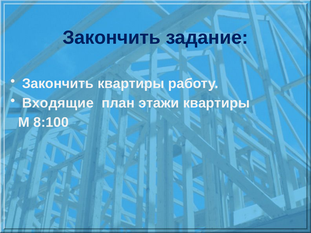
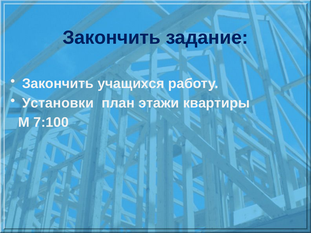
Закончить квартиры: квартиры -> учащихся (131, 84)
Входящие: Входящие -> Установки (58, 103)
8:100: 8:100 -> 7:100 (51, 122)
